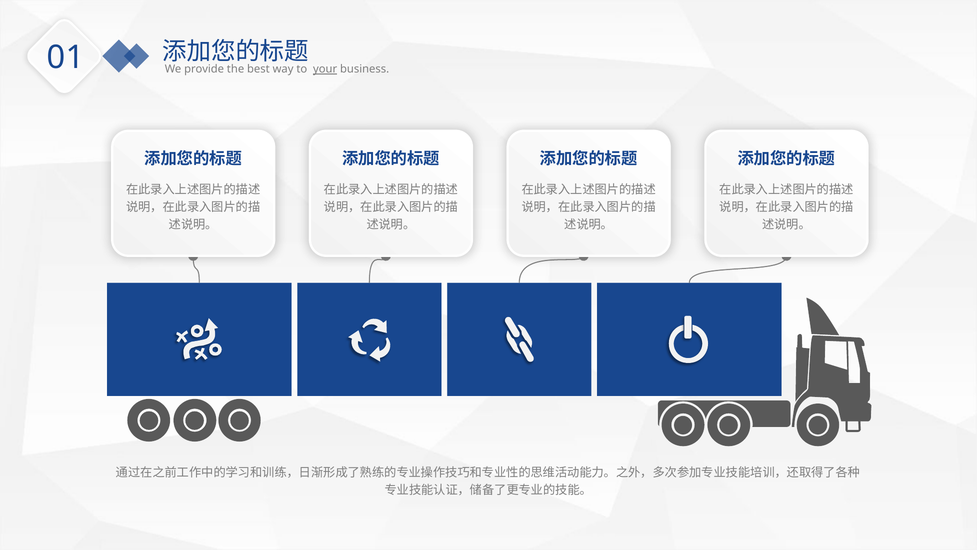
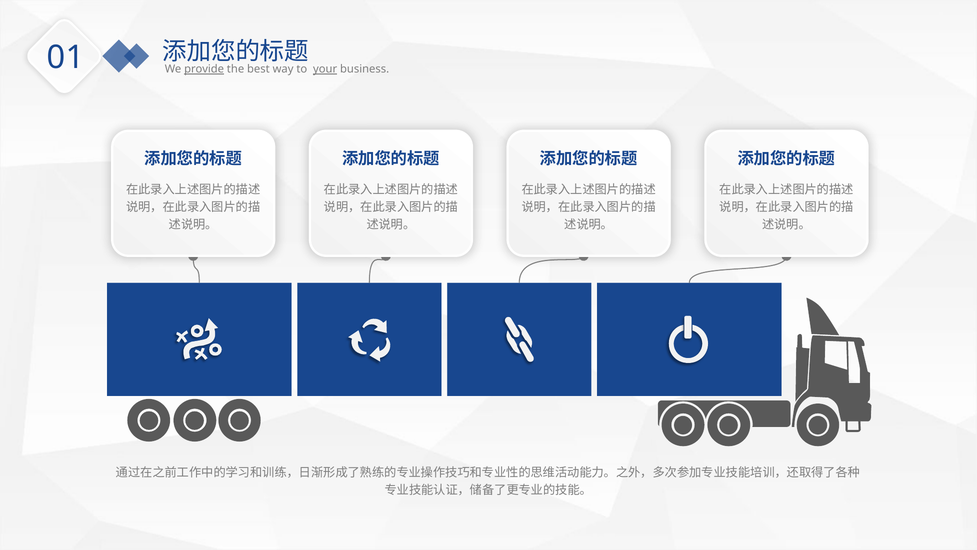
provide underline: none -> present (204, 69)
